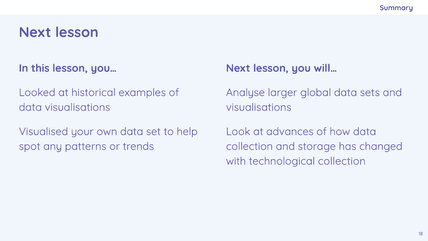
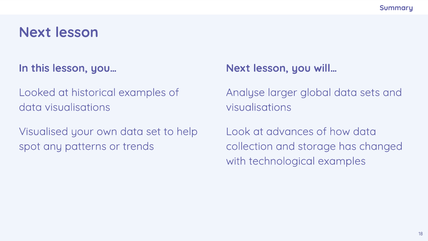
technological collection: collection -> examples (342, 161)
